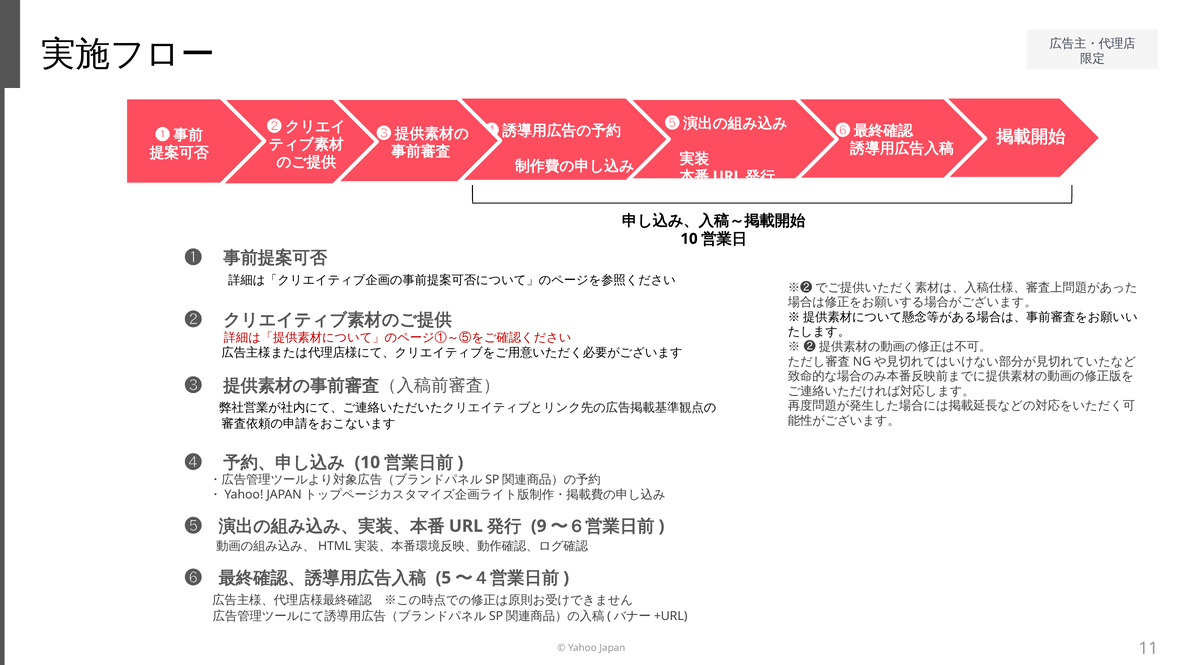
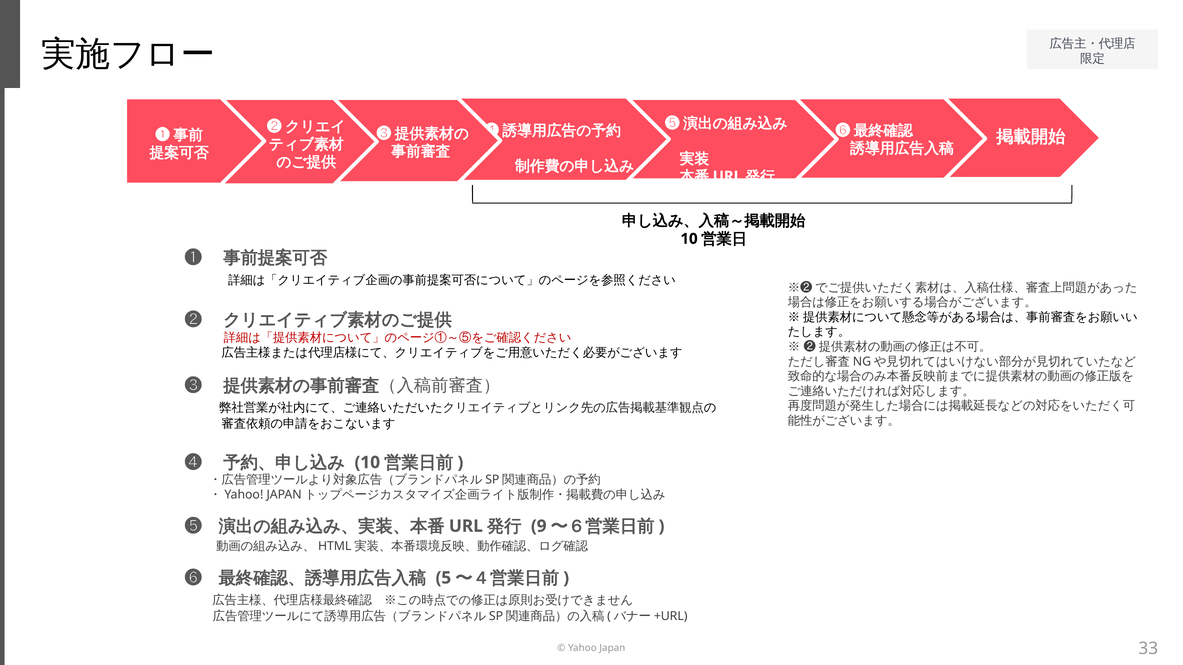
11: 11 -> 33 (1148, 649)
